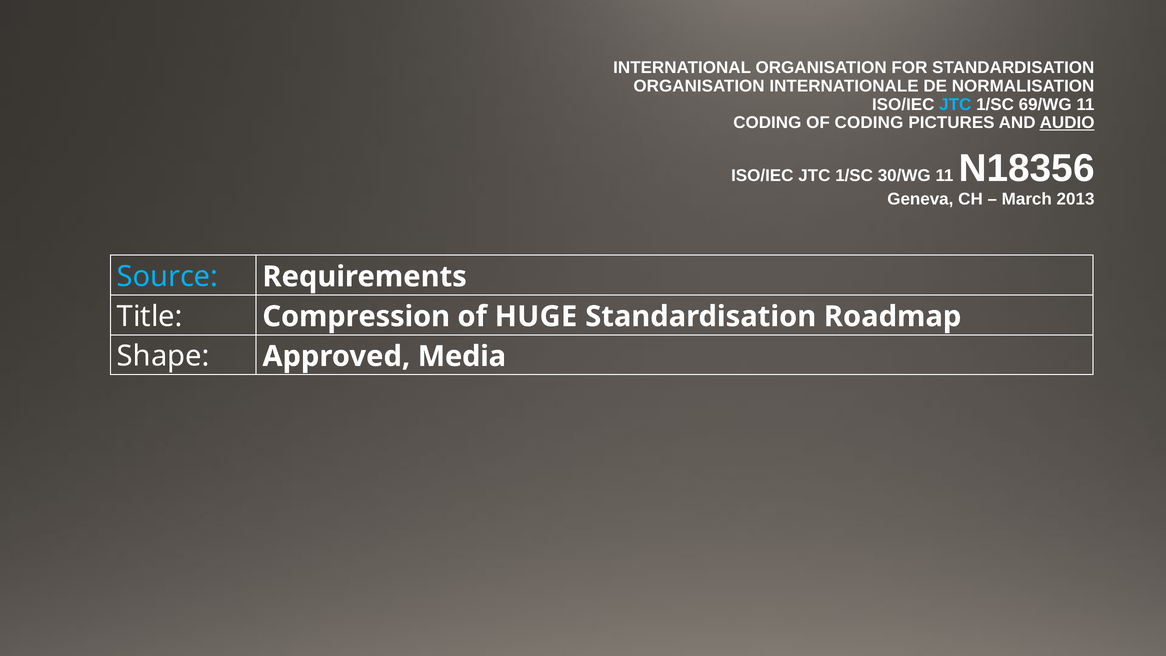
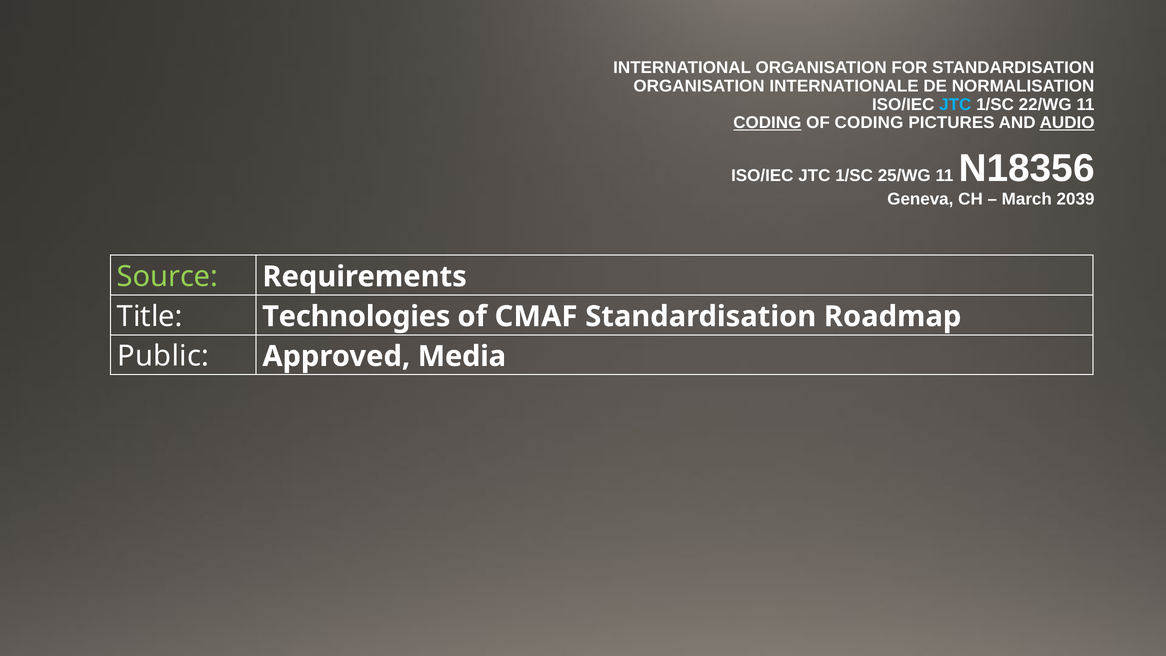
69/WG: 69/WG -> 22/WG (1045, 104)
CODING underline: none -> present (767, 123)
30/WG: 30/WG -> 25/WG (904, 176)
2013: 2013 -> 2039 (1076, 199)
Source colour: light blue -> light green (167, 277)
Compression: Compression -> Technologies (356, 316)
HUGE: HUGE -> CMAF (536, 316)
Shape: Shape -> Public (163, 356)
